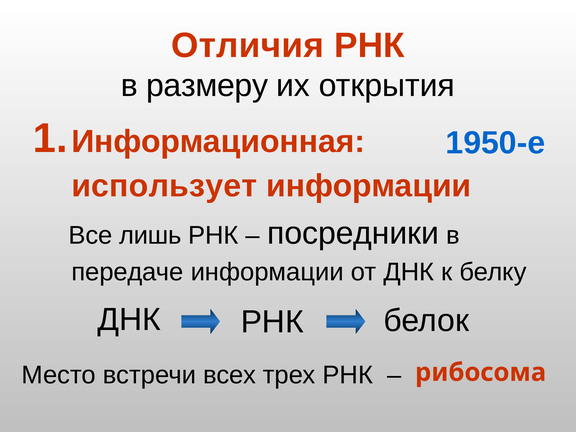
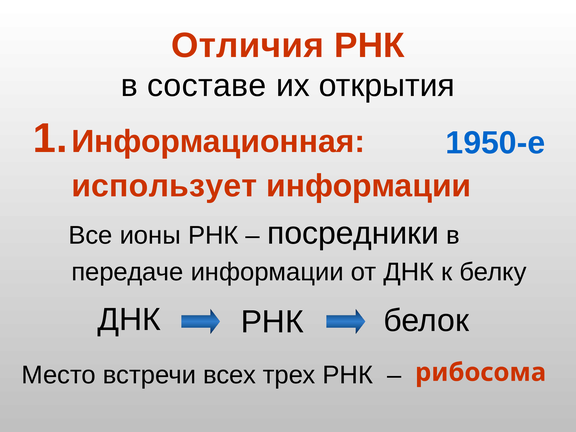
размеру: размеру -> составе (207, 86)
лишь: лишь -> ионы (150, 235)
